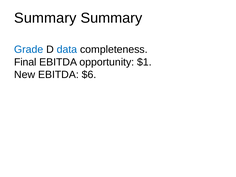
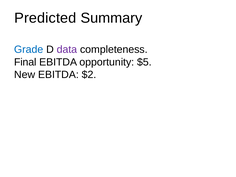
Summary: Summary -> Predicted (45, 18)
data colour: blue -> purple (67, 49)
$1: $1 -> $5 (144, 62)
$6: $6 -> $2 (89, 75)
